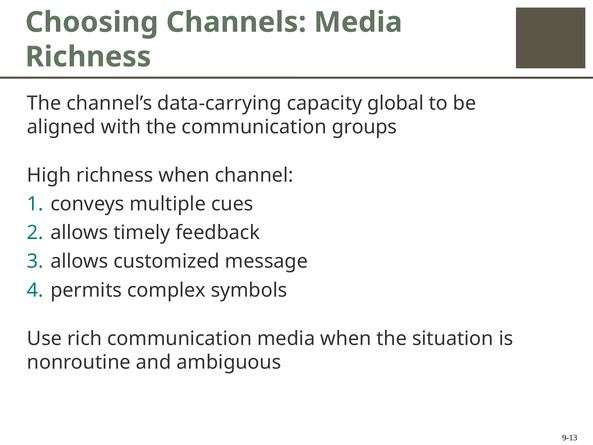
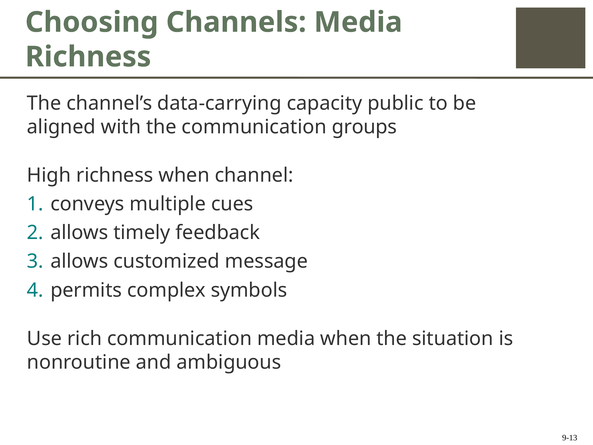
global: global -> public (395, 103)
